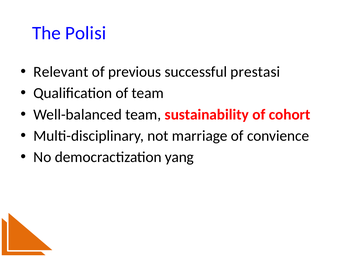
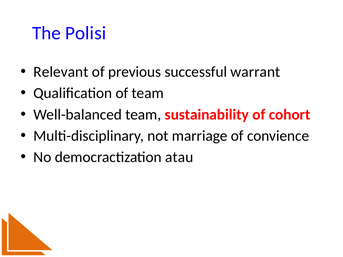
prestasi: prestasi -> warrant (255, 72)
yang: yang -> atau (179, 157)
